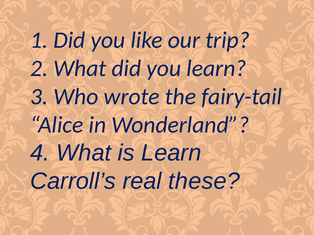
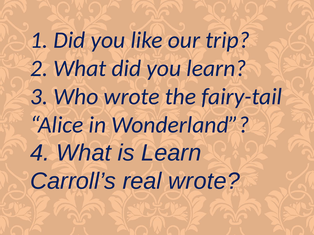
real these: these -> wrote (204, 182)
